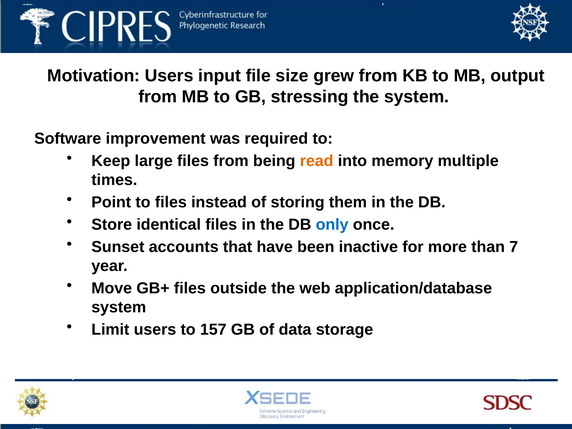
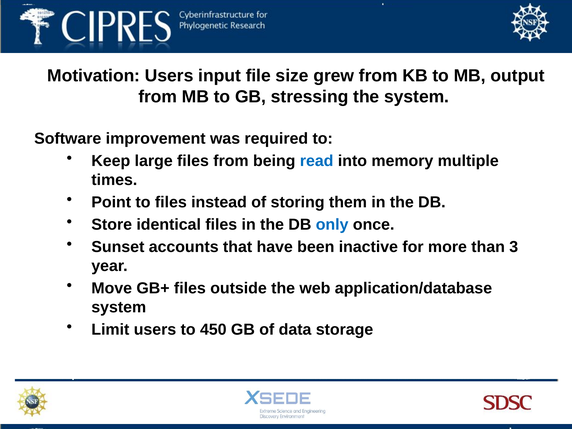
read colour: orange -> blue (317, 161)
7: 7 -> 3 (514, 247)
157: 157 -> 450 (213, 330)
